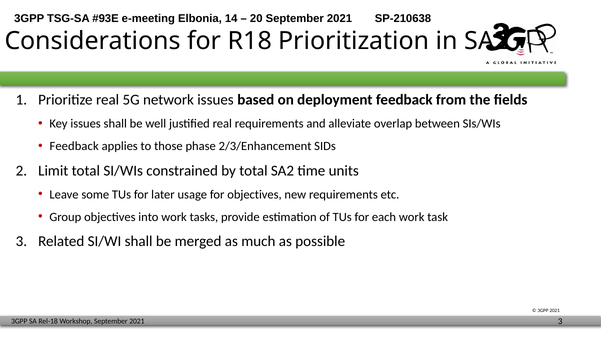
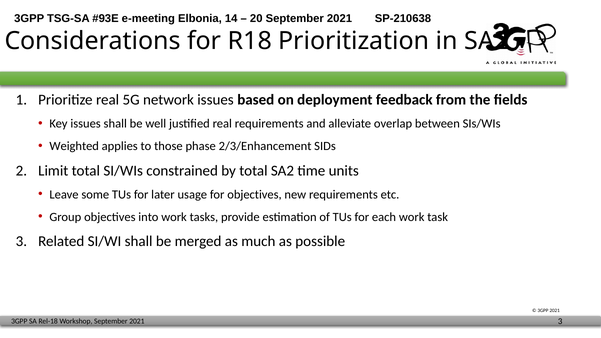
Feedback: Feedback -> Weighted (74, 146)
